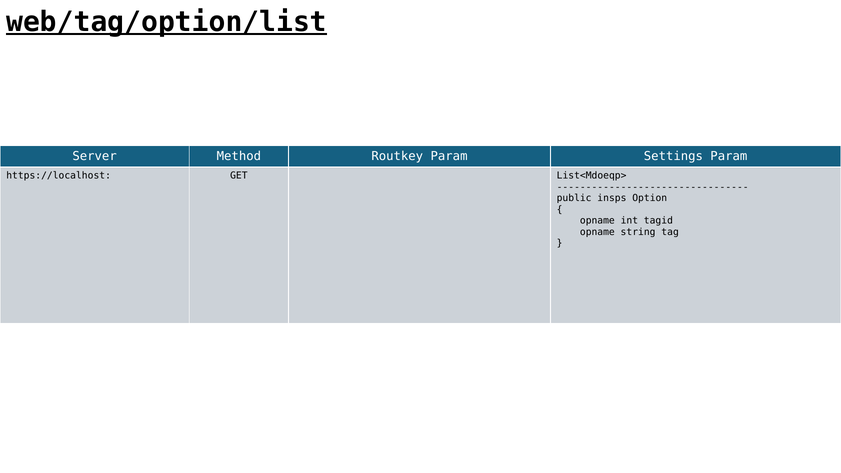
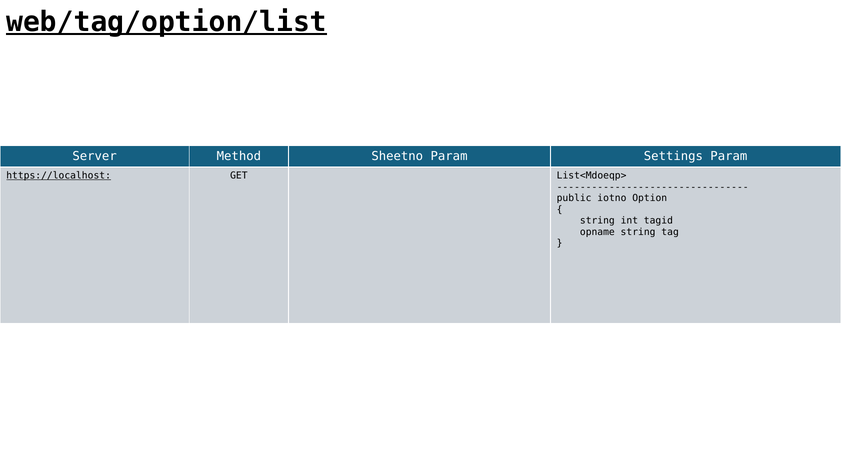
Routkey: Routkey -> Sheetno (397, 156)
https://localhost underline: none -> present (59, 176)
insps: insps -> iotno (612, 198)
opname: opname -> string (597, 221)
